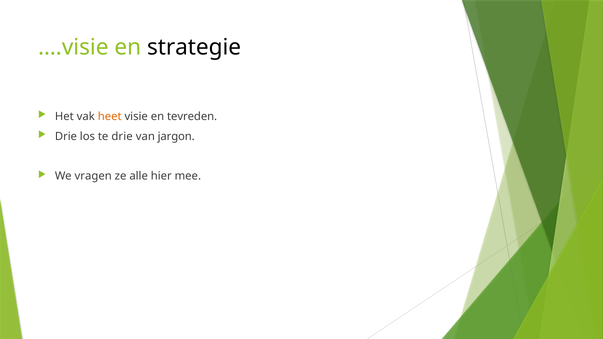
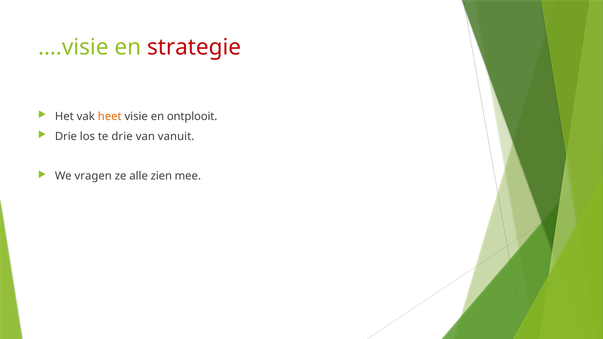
strategie colour: black -> red (194, 48)
tevreden: tevreden -> ontplooit (192, 117)
jargon: jargon -> vanuit (176, 137)
hier: hier -> zien (161, 176)
